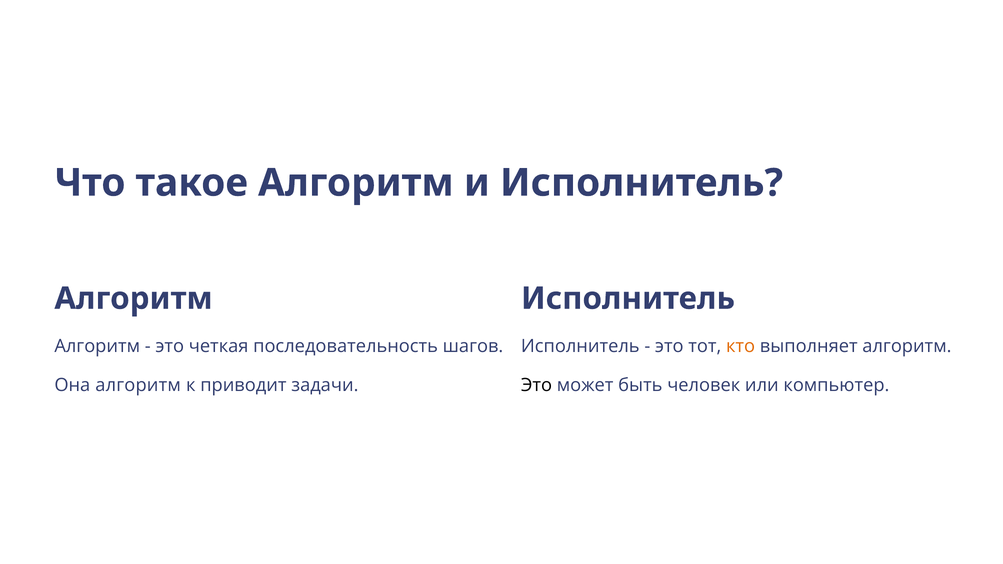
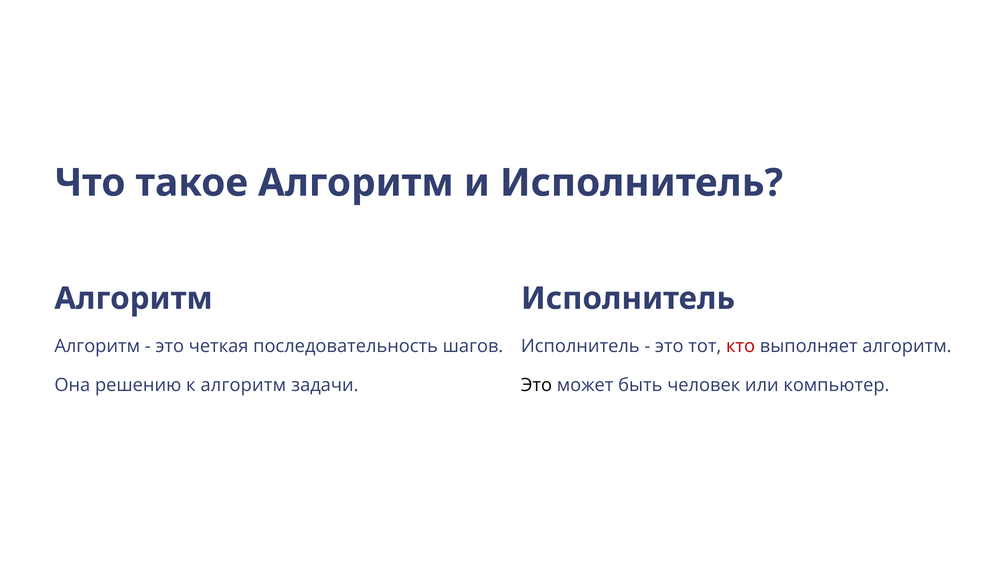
кто colour: orange -> red (741, 346)
Она алгоритм: алгоритм -> решению (138, 385)
к приводит: приводит -> алгоритм (243, 385)
